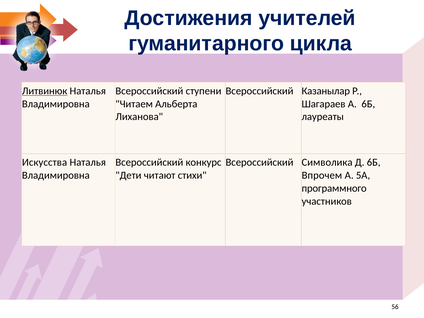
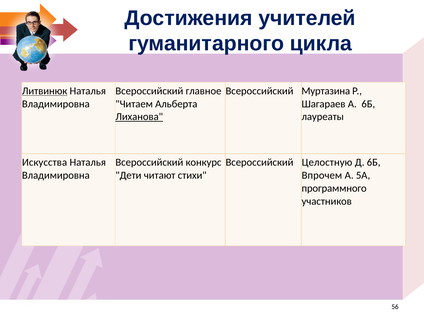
ступени: ступени -> главное (204, 91)
Казанылар: Казанылар -> Муртазина (326, 91)
Лиханова underline: none -> present (139, 117)
Символика: Символика -> Целостную (327, 162)
